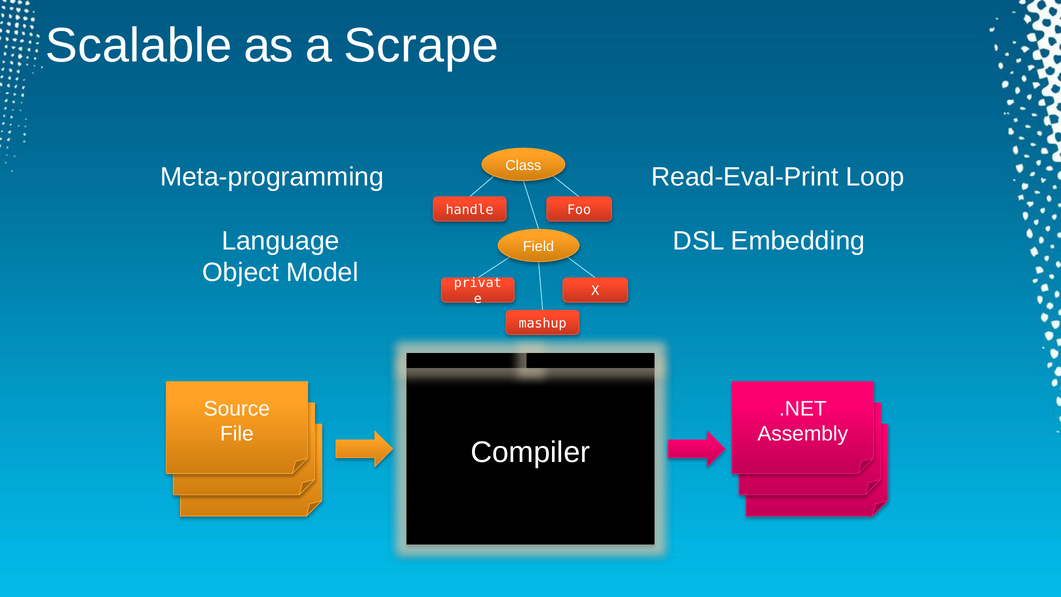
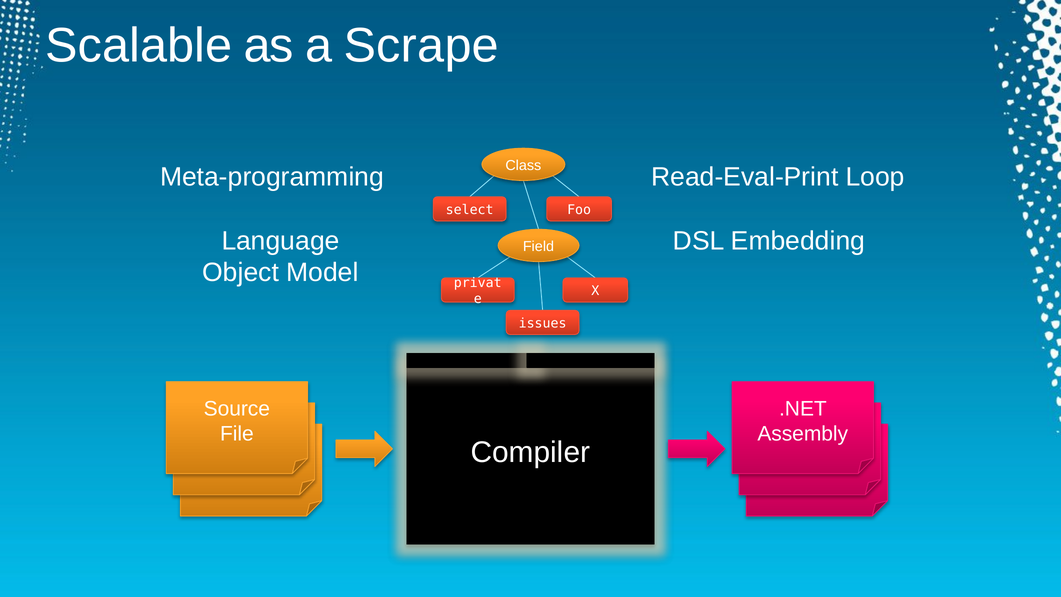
handle: handle -> select (470, 210)
mashup: mashup -> issues (543, 323)
